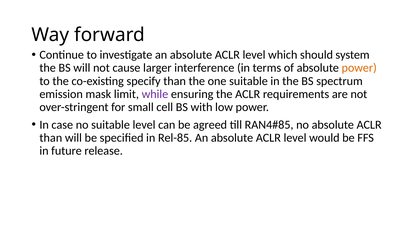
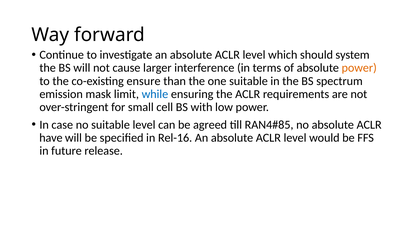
specify: specify -> ensure (144, 81)
while colour: purple -> blue (155, 94)
than: than -> have (51, 137)
Rel-85: Rel-85 -> Rel-16 (175, 137)
